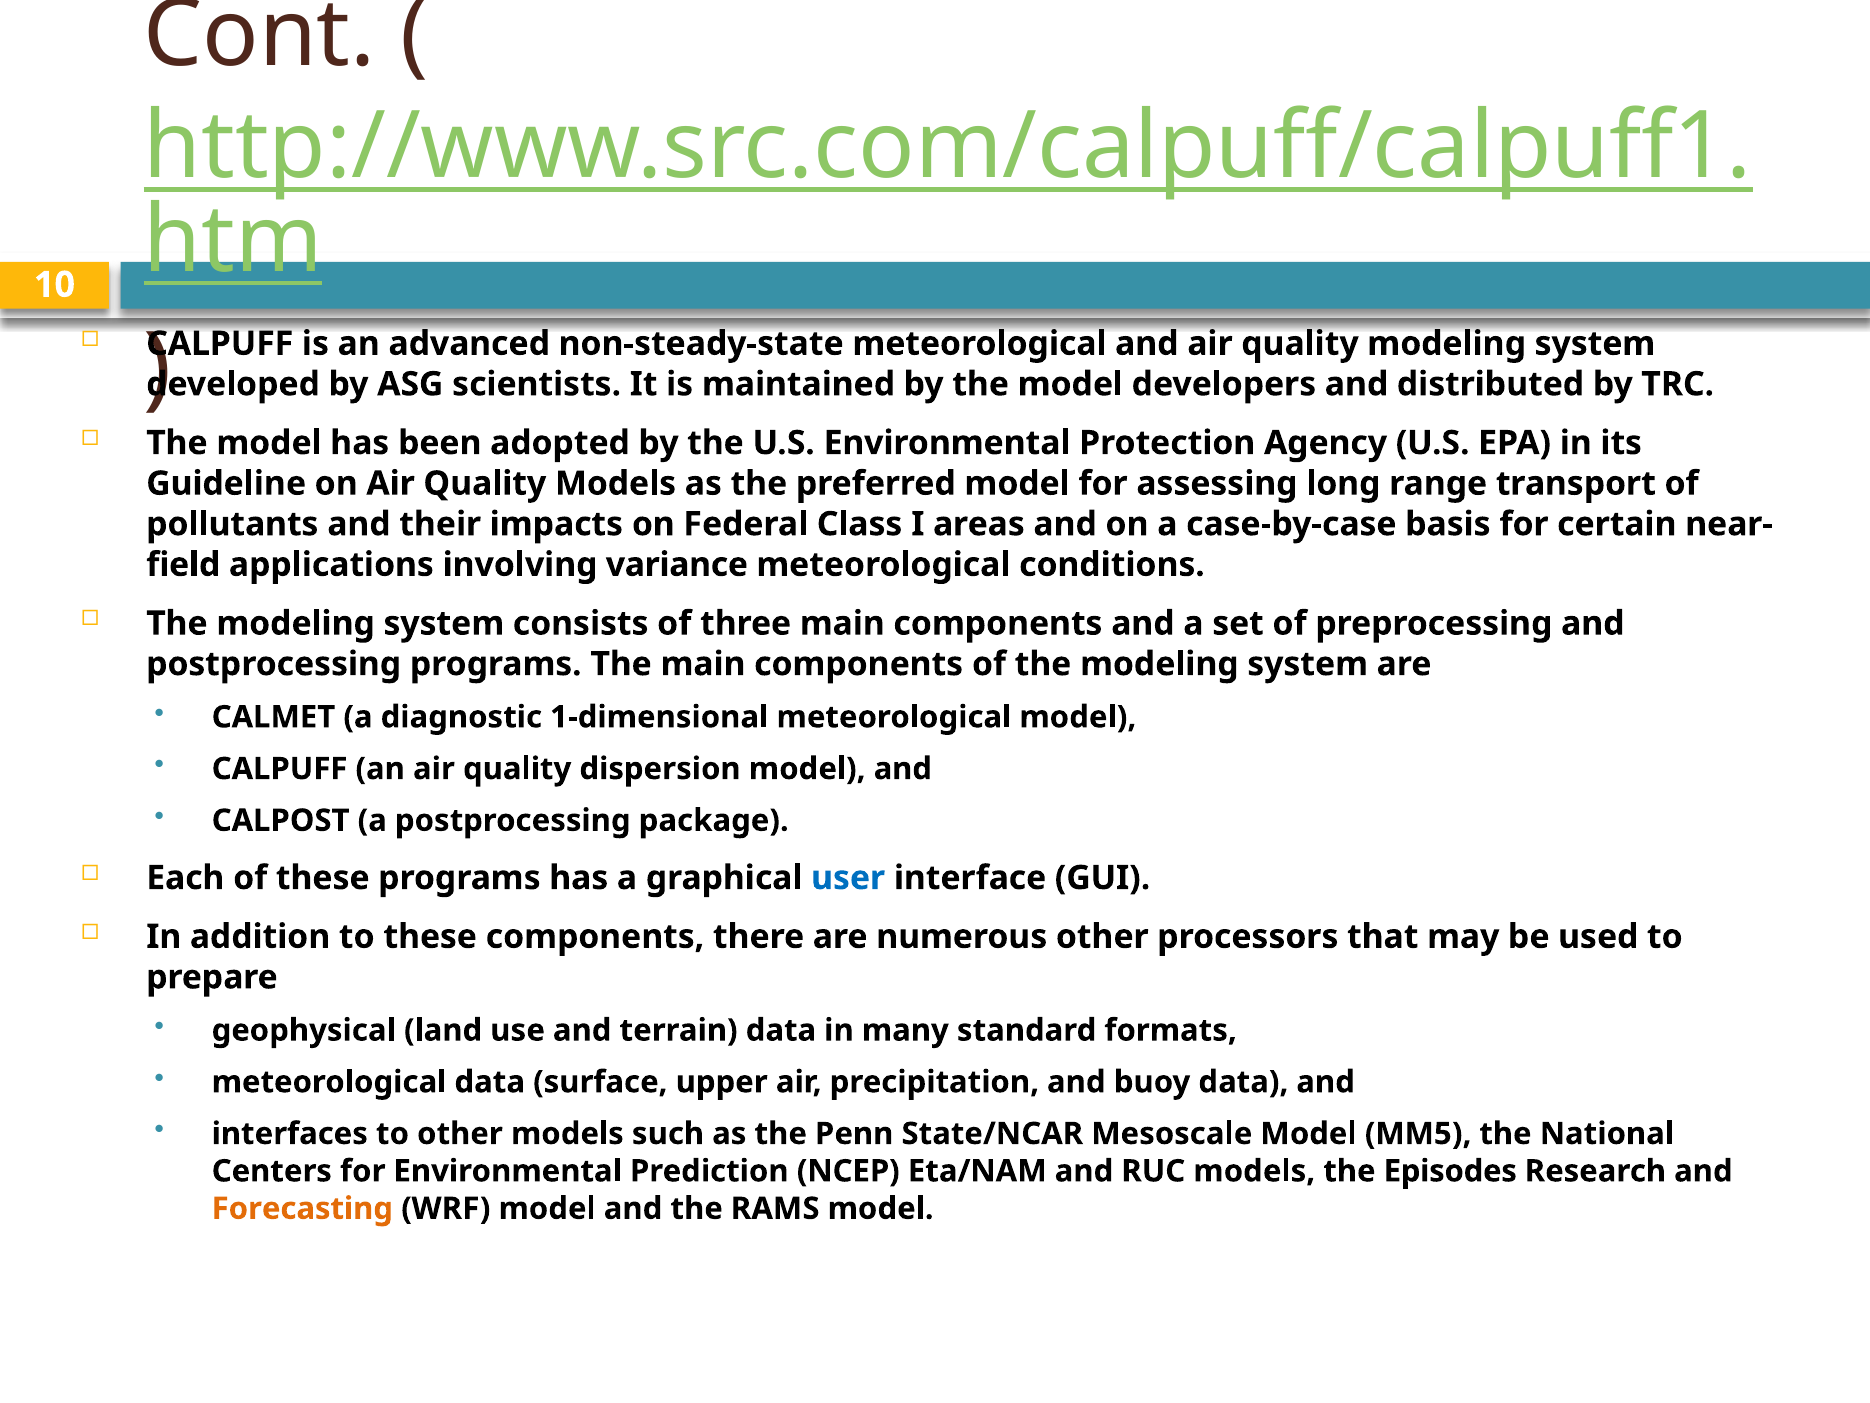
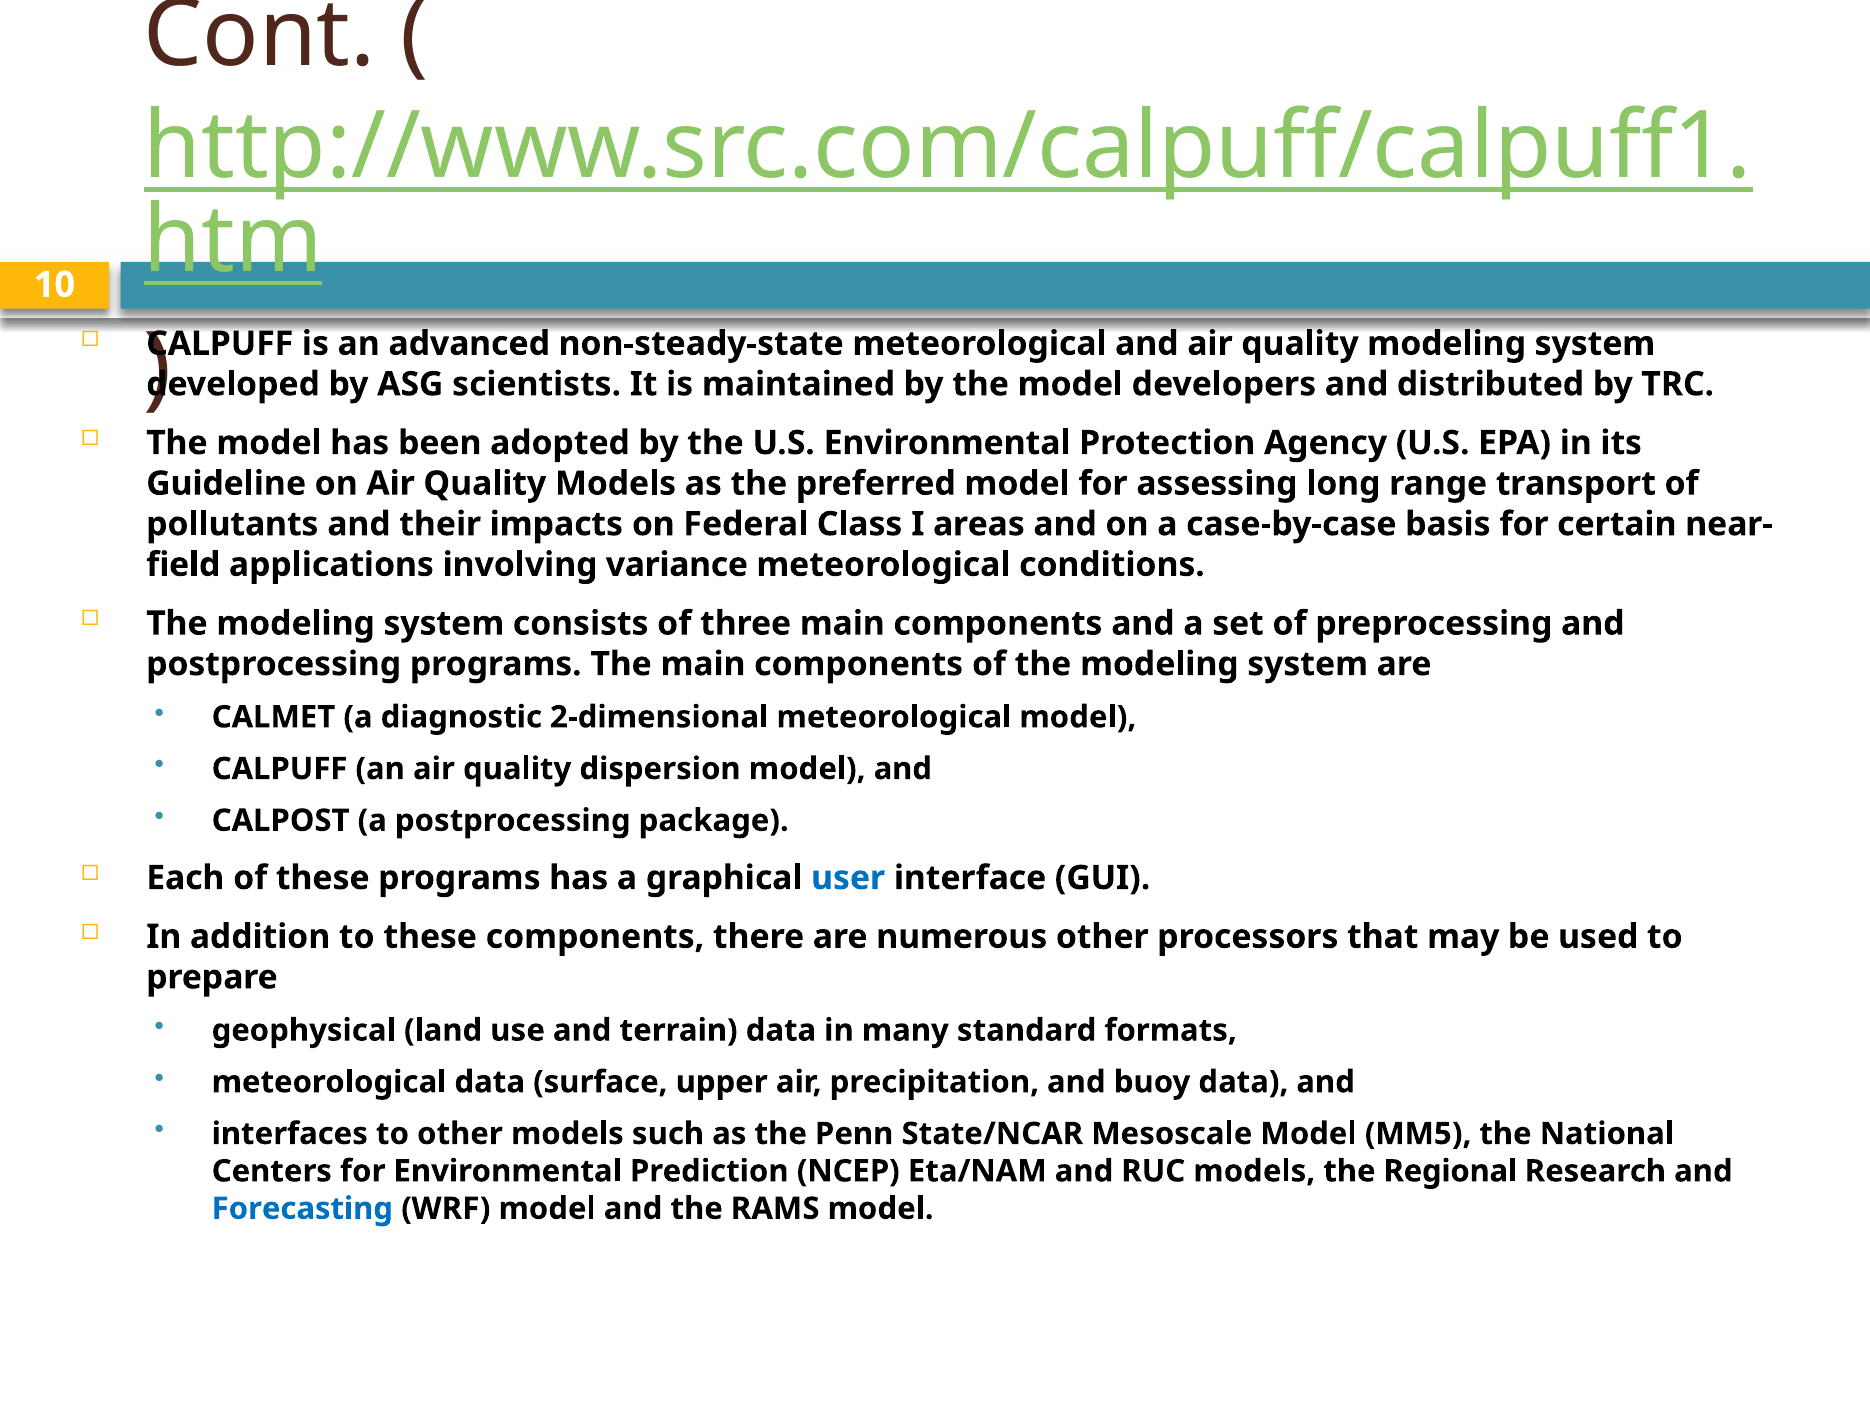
1-dimensional: 1-dimensional -> 2-dimensional (659, 717)
Episodes: Episodes -> Regional (1450, 1171)
Forecasting colour: orange -> blue (302, 1208)
